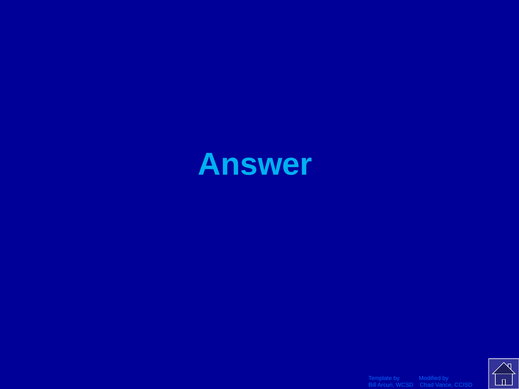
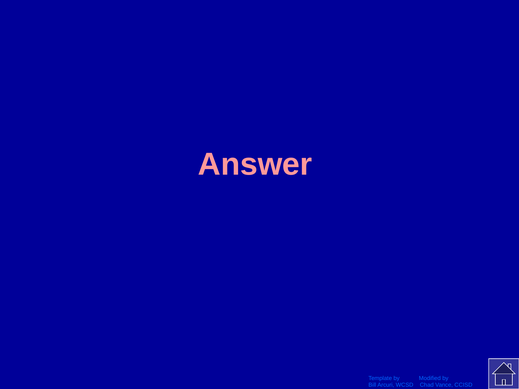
Answer colour: light blue -> pink (255, 164)
